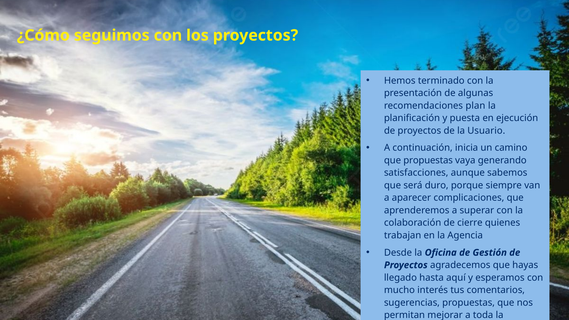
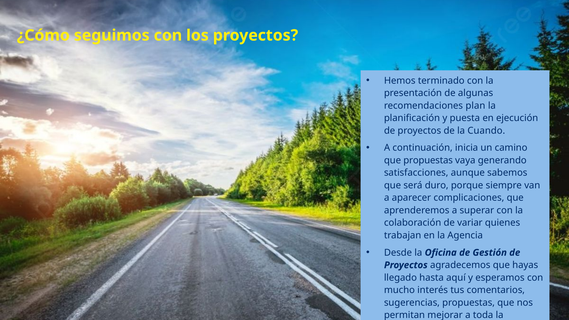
Usuario: Usuario -> Cuando (486, 131)
cierre: cierre -> variar (470, 223)
